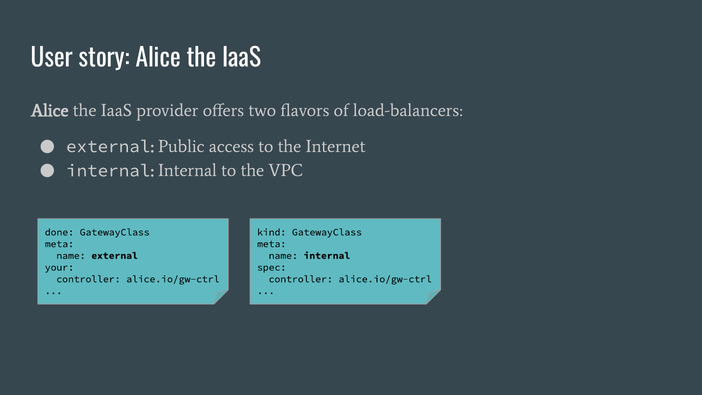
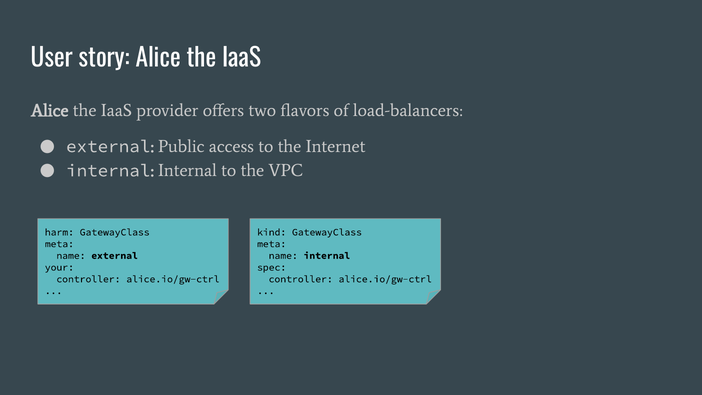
done: done -> harm (59, 232)
